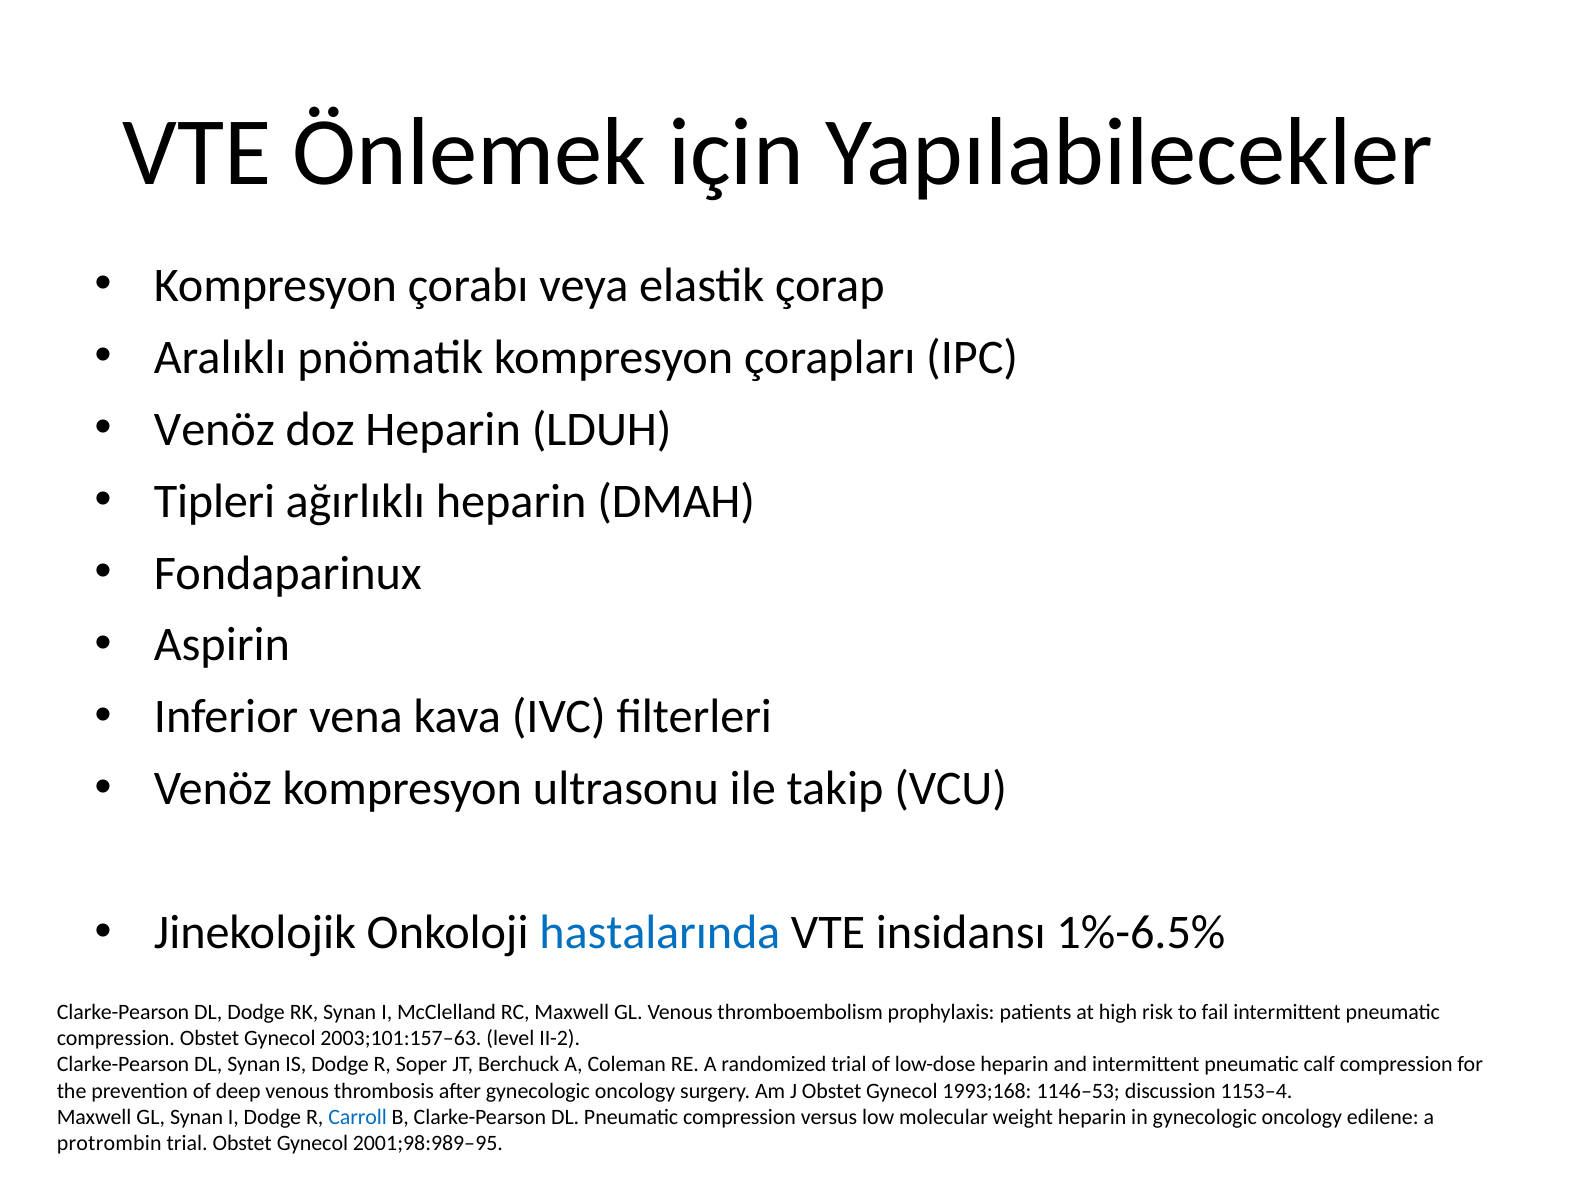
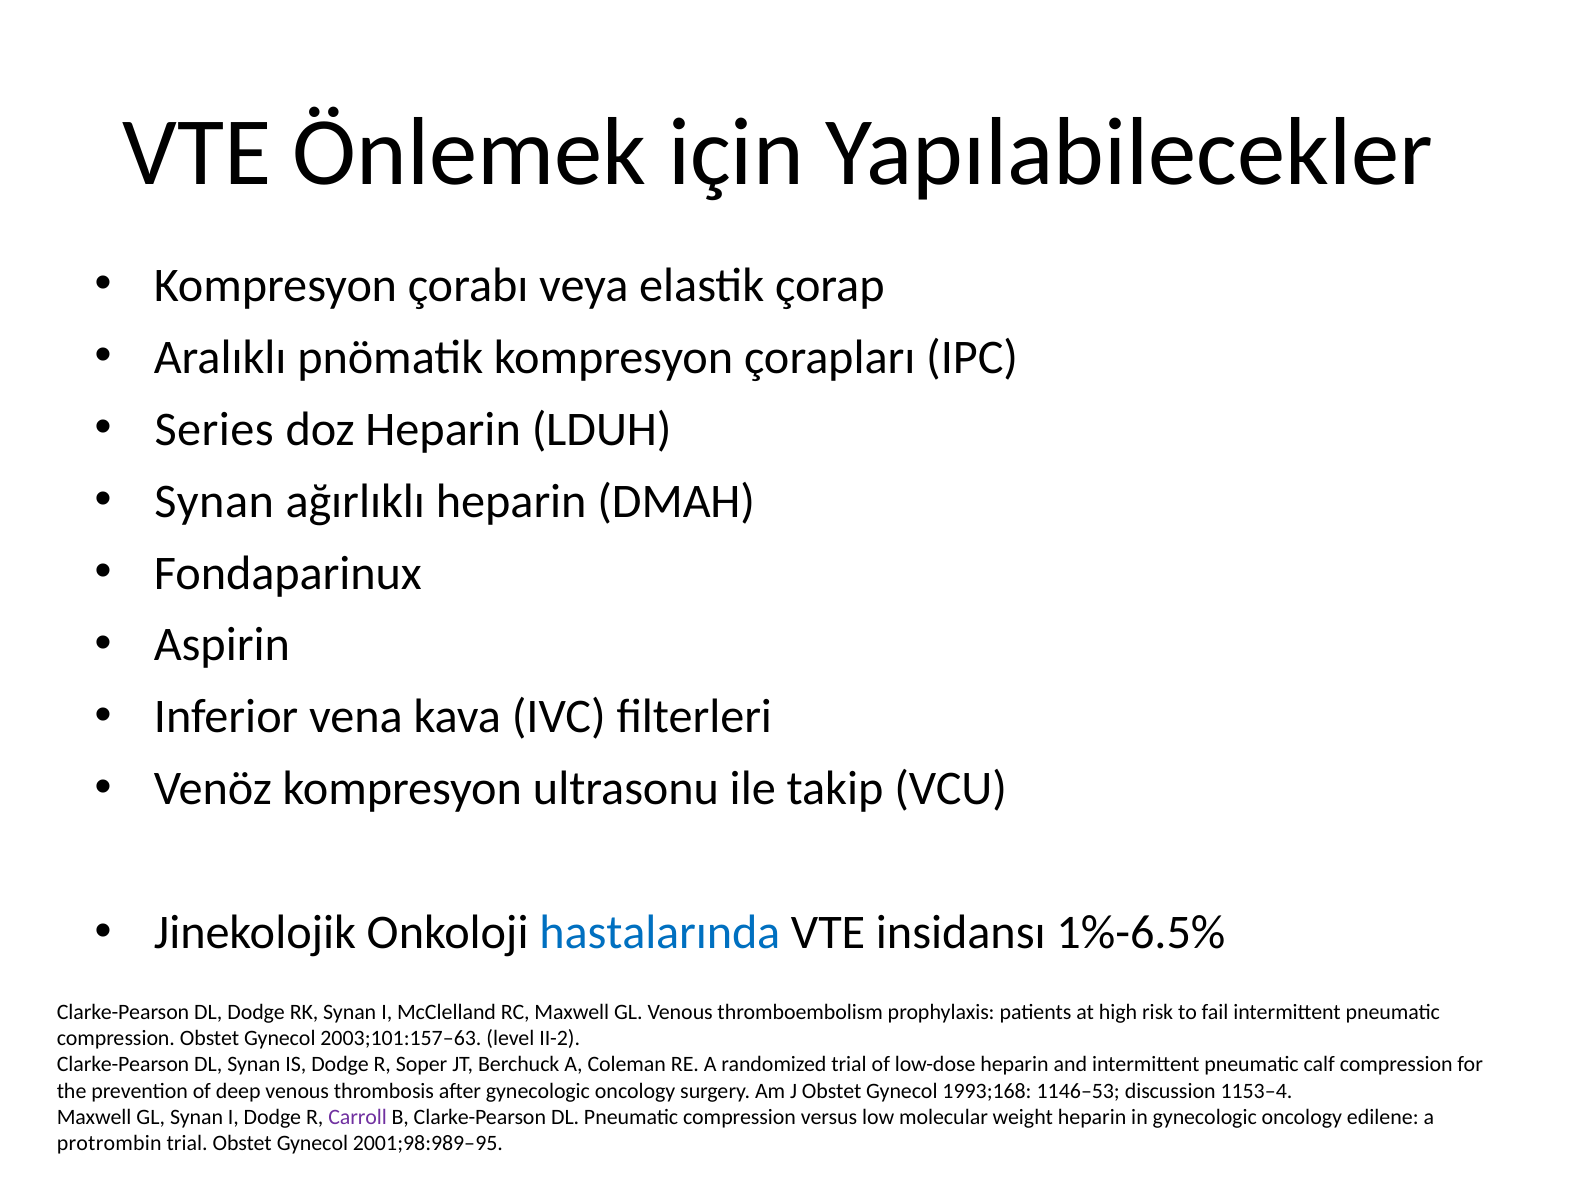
Venöz: Venöz -> Series (214, 429)
Tipleri: Tipleri -> Synan (214, 501)
Carroll colour: blue -> purple (358, 1117)
